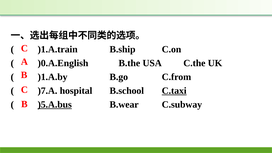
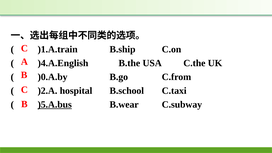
)0.A.English: )0.A.English -> )4.A.English (63, 63)
)1.A.by: )1.A.by -> )0.A.by (53, 77)
)7.A: )7.A -> )2.A (47, 91)
C.taxi underline: present -> none (174, 91)
